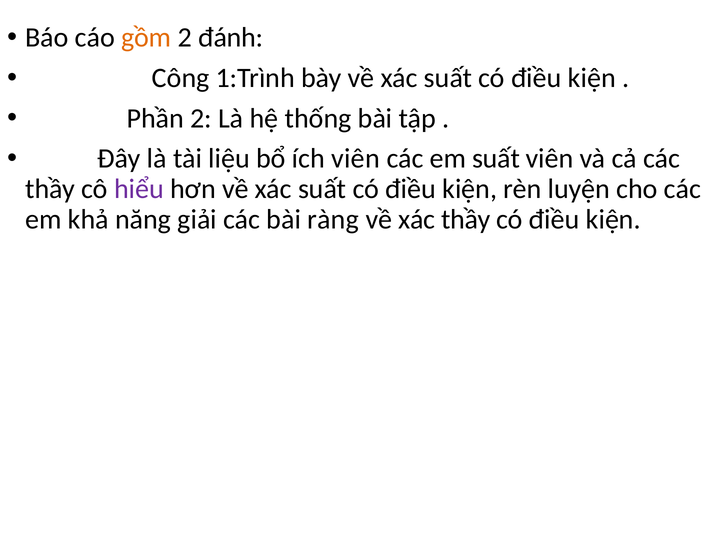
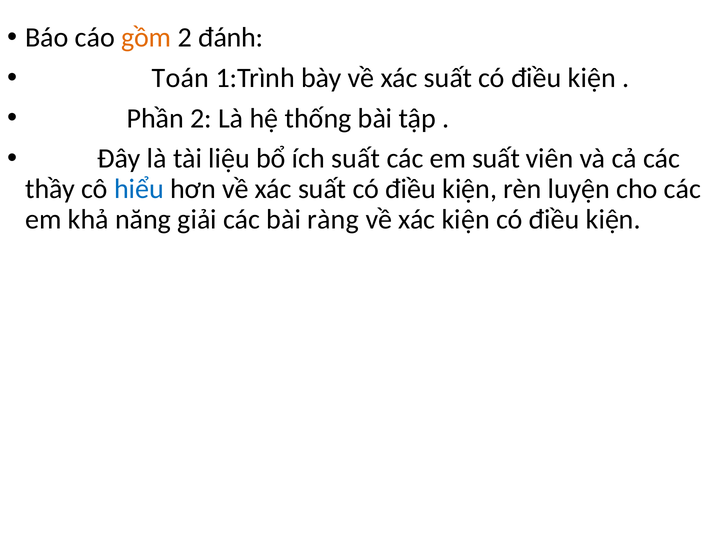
Công: Công -> Toán (181, 78)
ích viên: viên -> suất (356, 159)
hiểu colour: purple -> blue (139, 189)
xác thầy: thầy -> kiện (466, 219)
